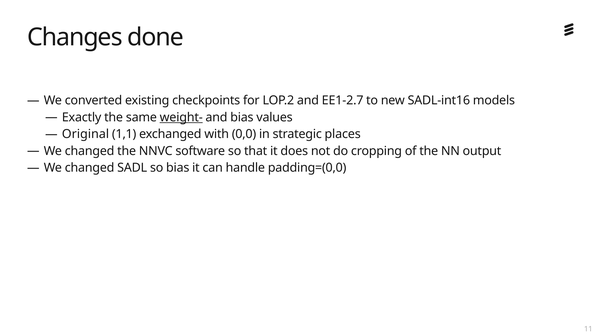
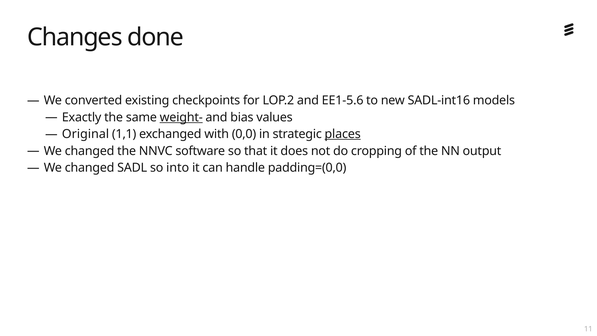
EE1-2.7: EE1-2.7 -> EE1-5.6 (343, 100)
places underline: none -> present (343, 134)
so bias: bias -> into (178, 168)
